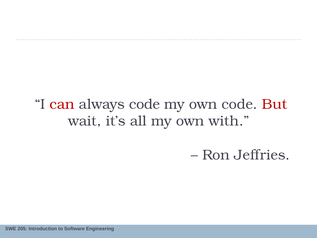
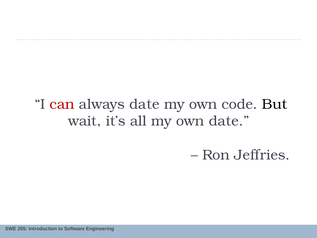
always code: code -> date (144, 104)
But colour: red -> black (275, 104)
own with: with -> date (229, 121)
